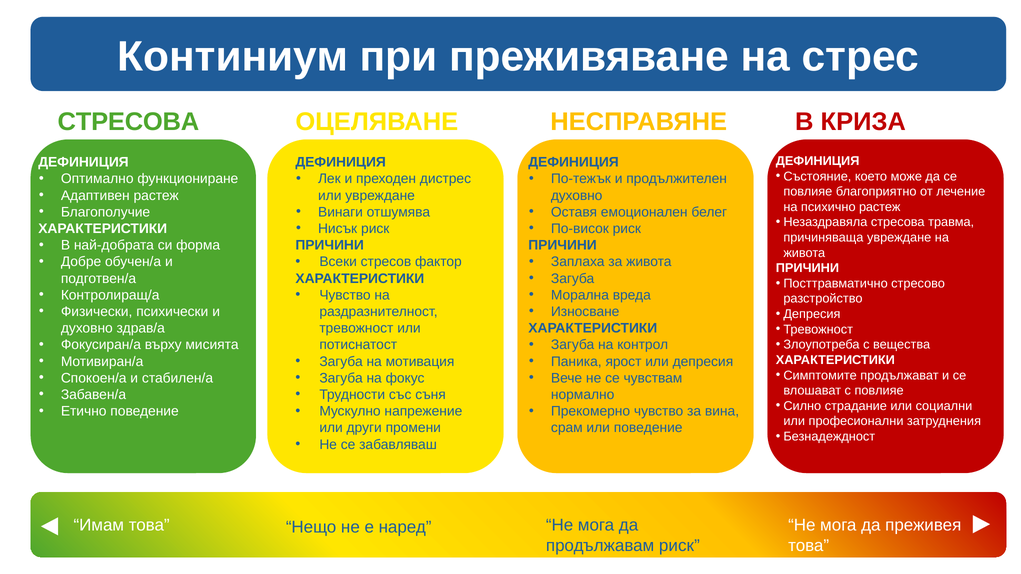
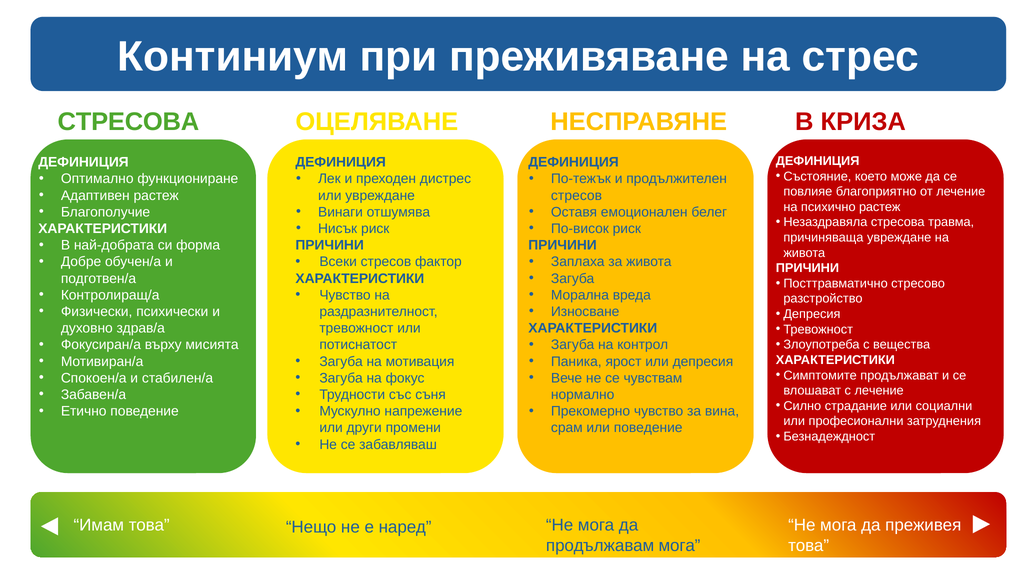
духовно: духовно -> стресов (577, 196)
с повлияе: повлияе -> лечение (879, 391)
продължавам риск: риск -> мога (679, 546)
